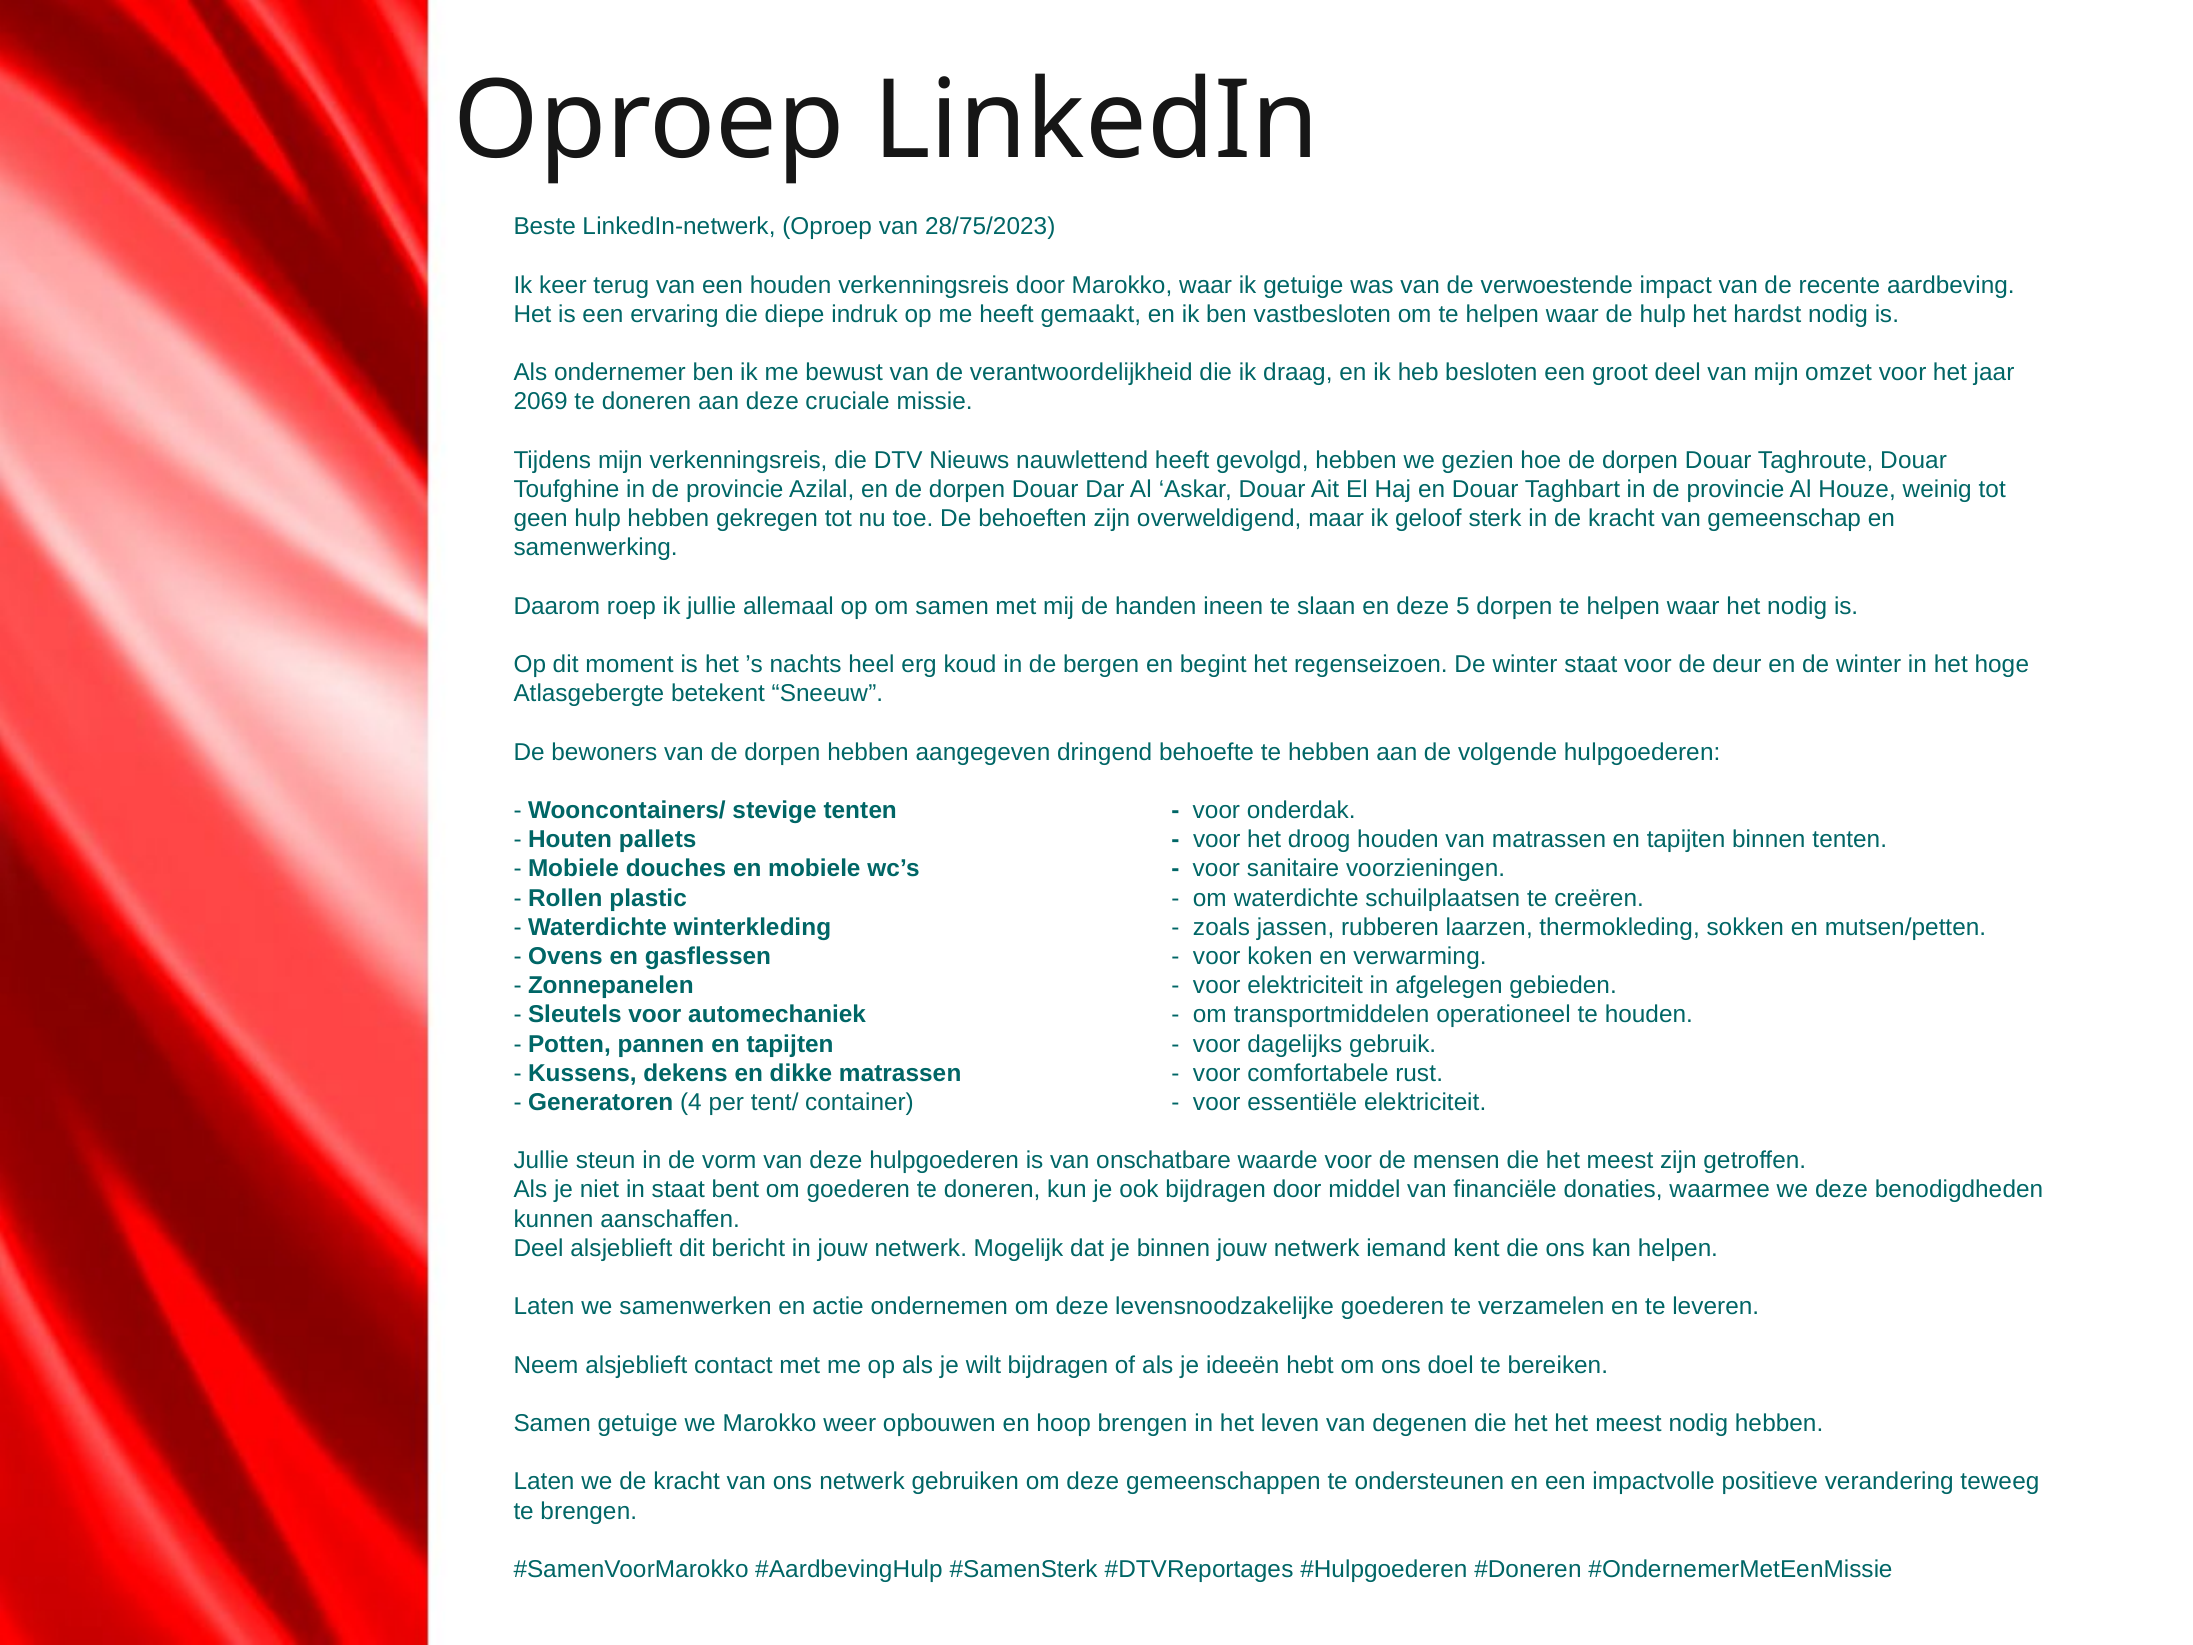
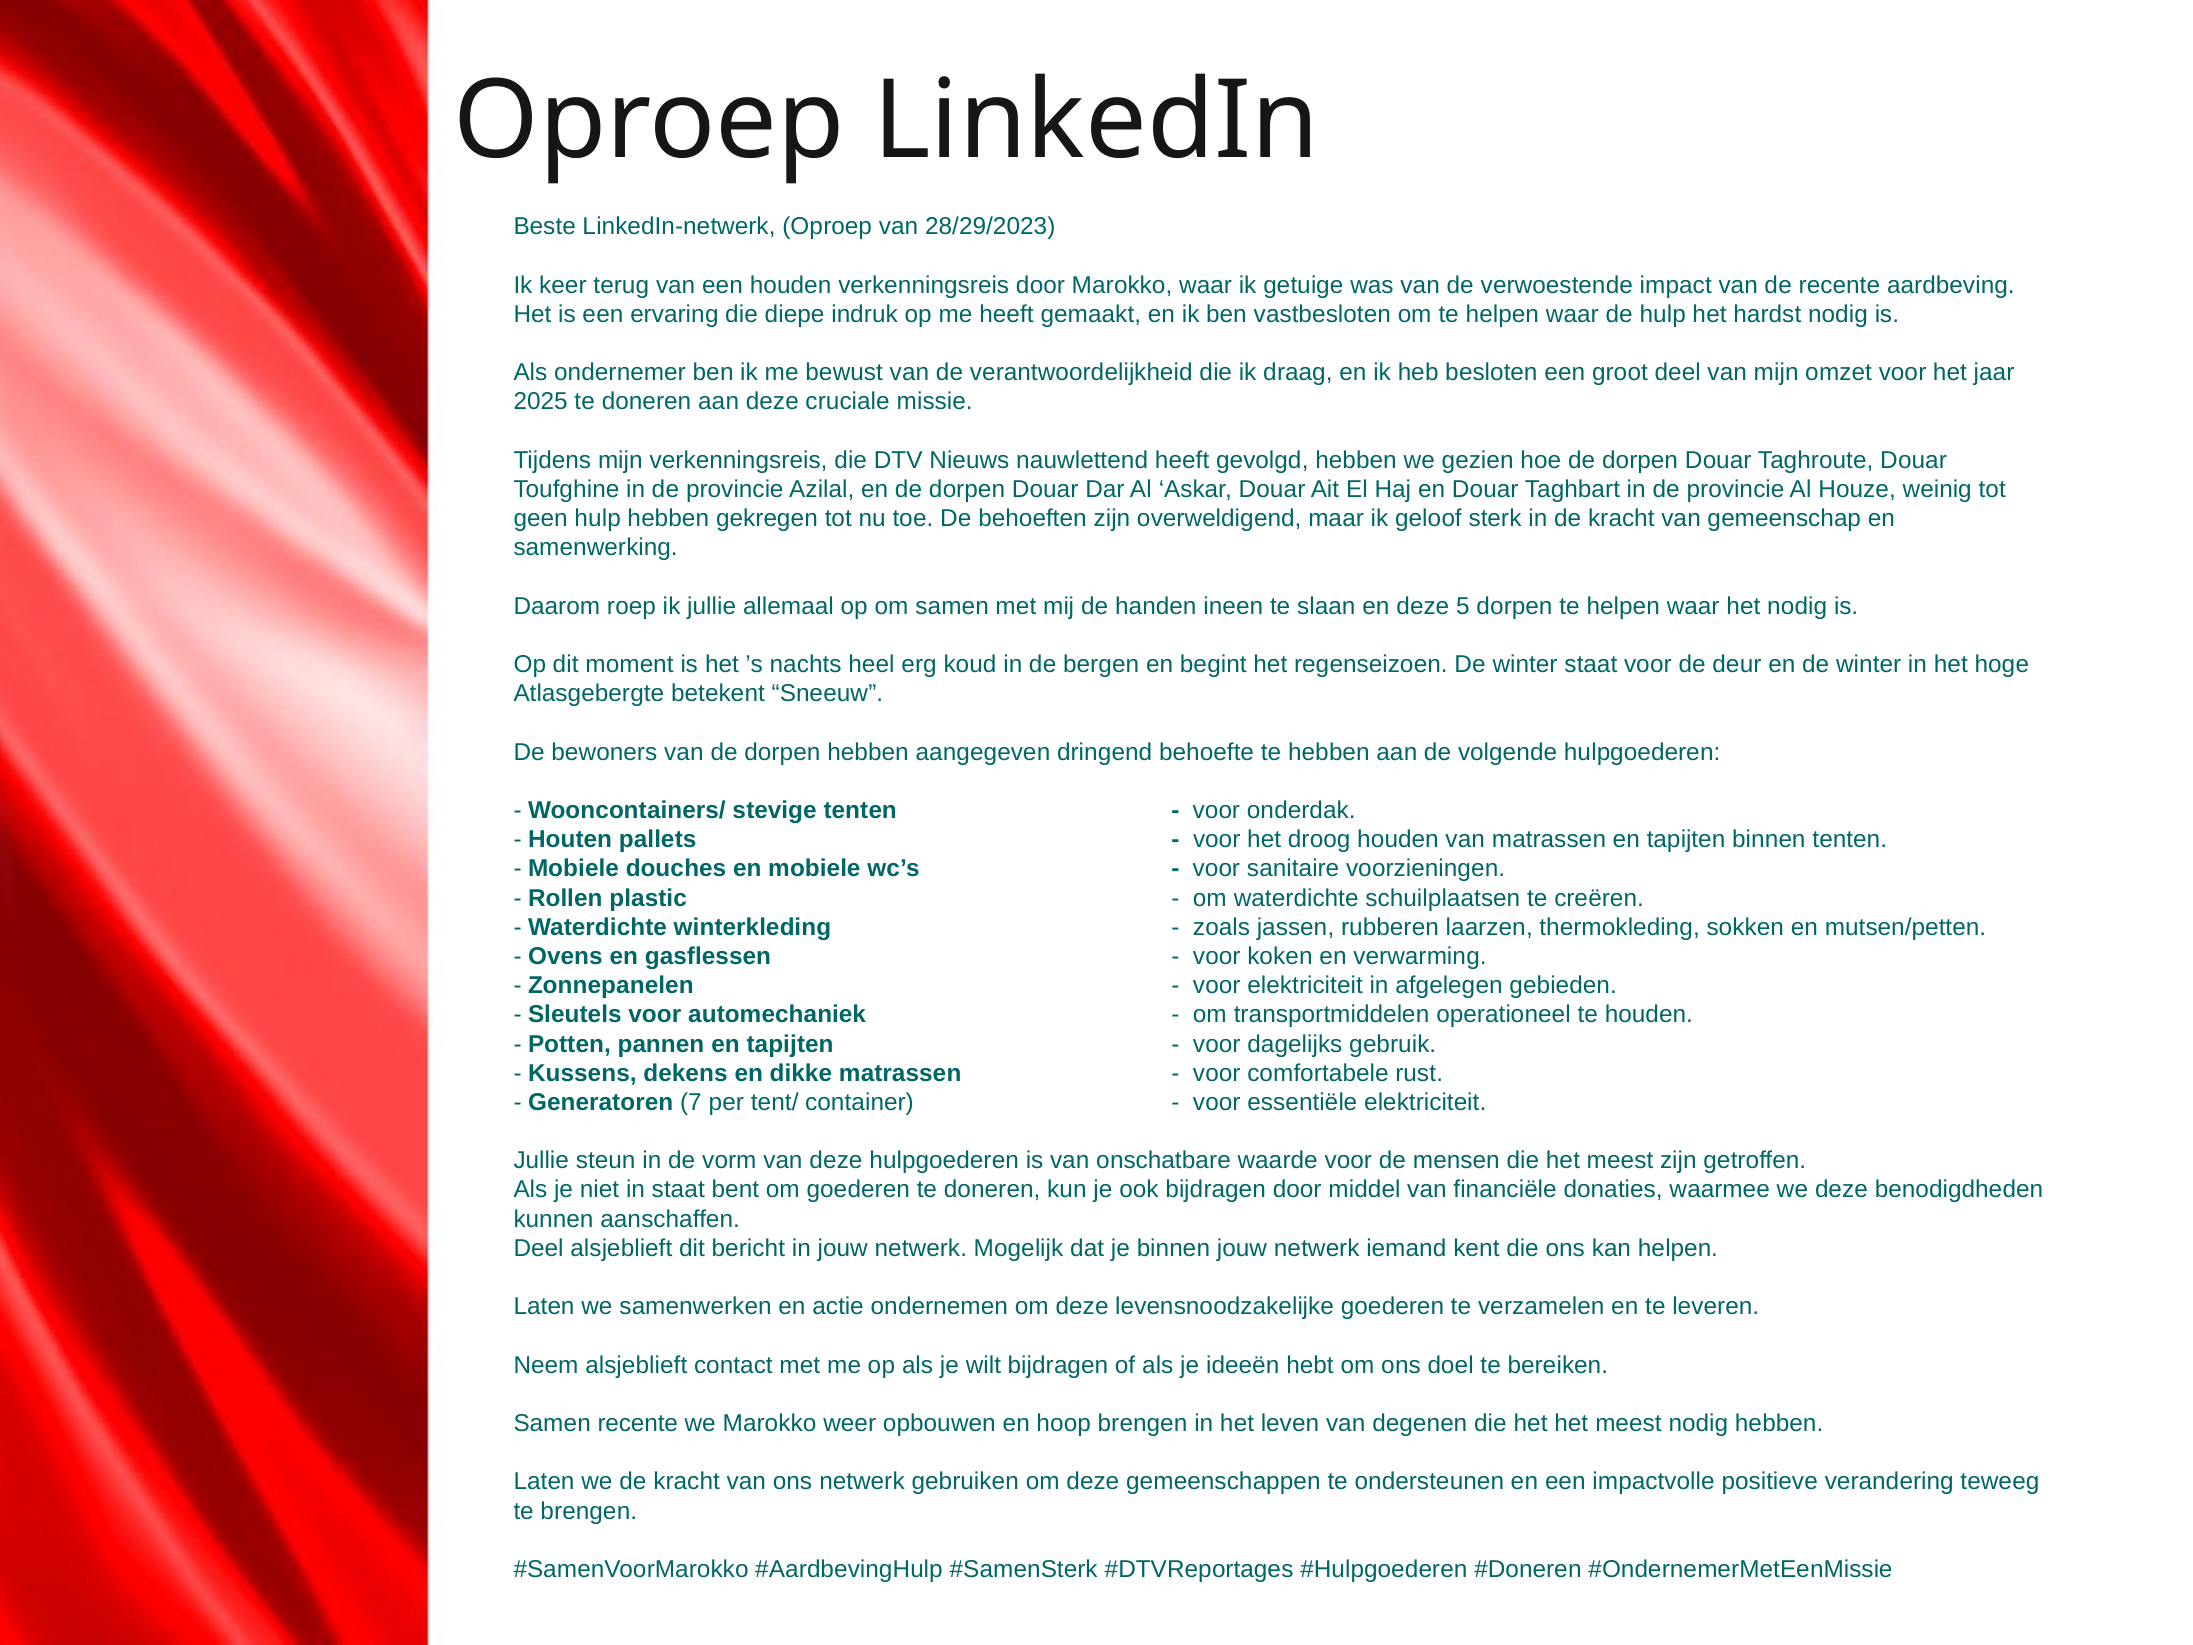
28/75/2023: 28/75/2023 -> 28/29/2023 (990, 227)
2069: 2069 -> 2025 (541, 402)
4: 4 -> 7 (691, 1102)
Samen getuige: getuige -> recente (638, 1423)
